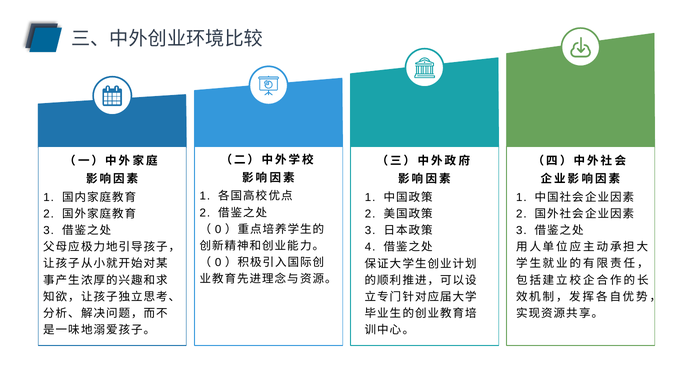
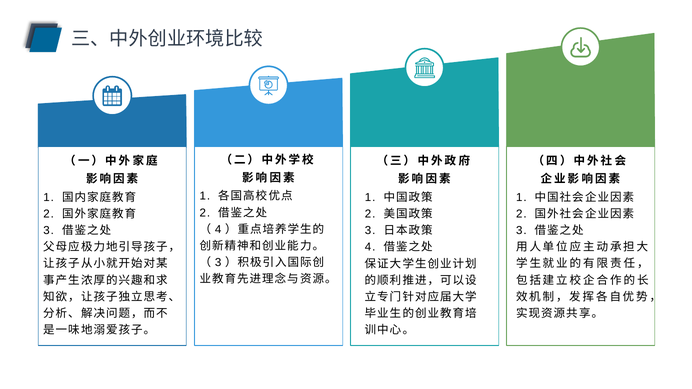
0: 0 -> 4 (218, 229)
0: 0 -> 3 (218, 263)
